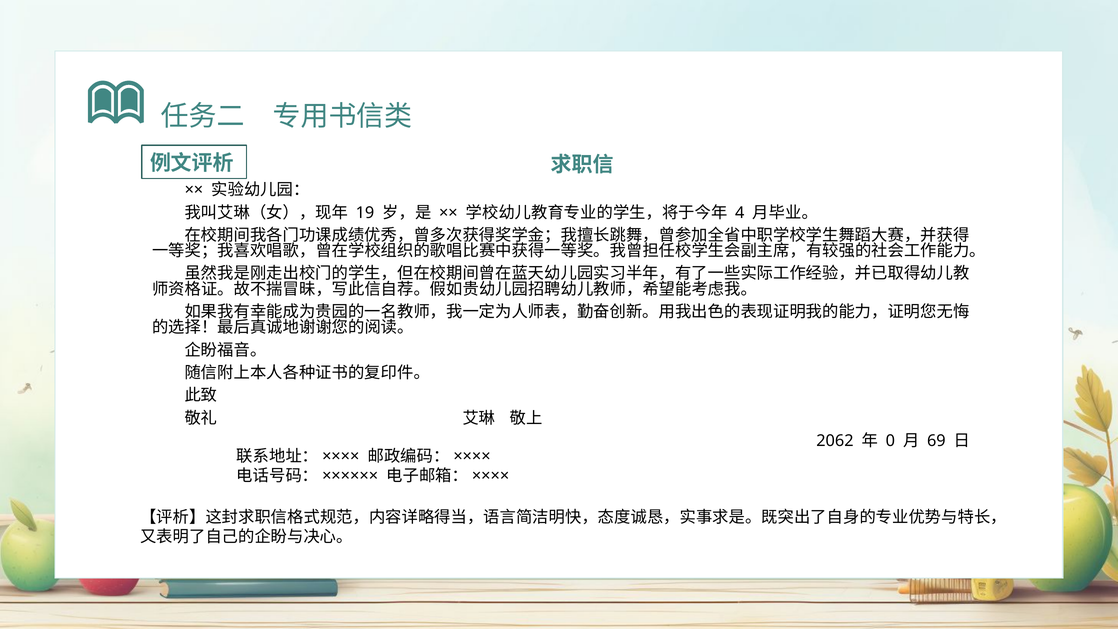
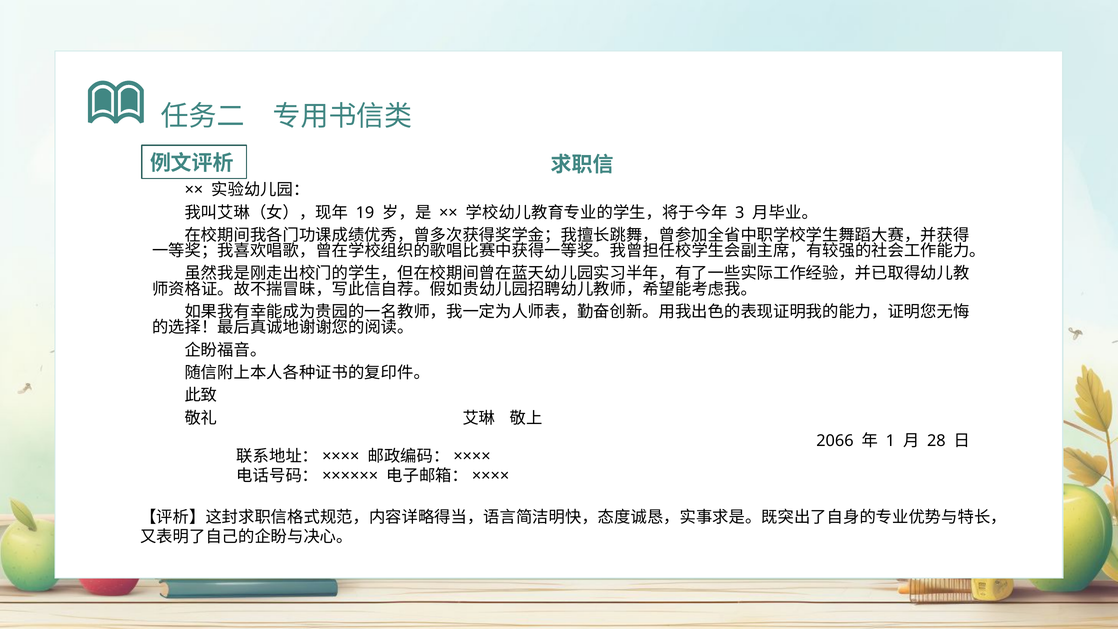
4: 4 -> 3 (740, 213)
2062: 2062 -> 2066 (835, 441)
0: 0 -> 1 (890, 441)
69: 69 -> 28 (936, 441)
